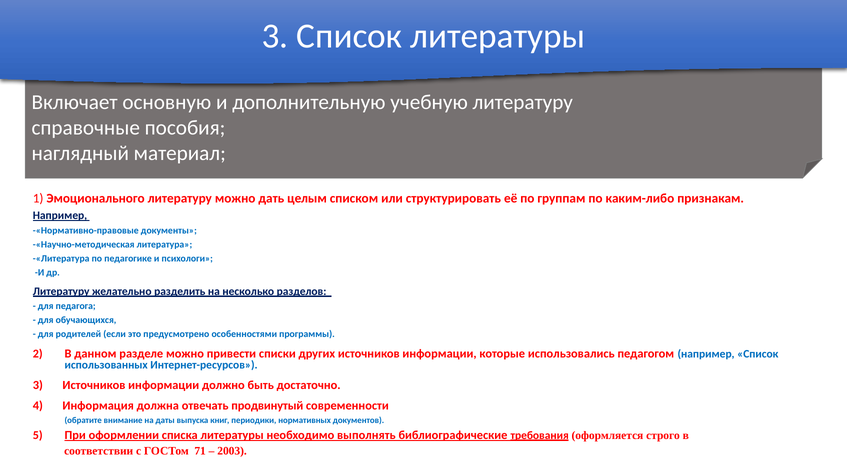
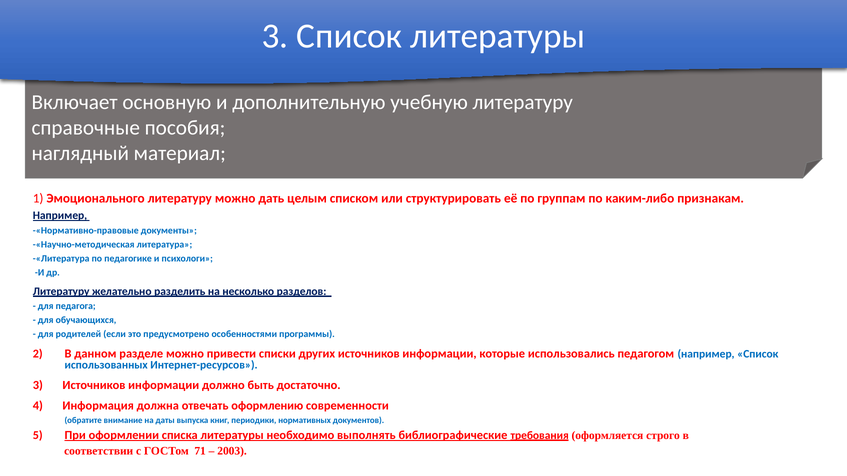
продвинутый: продвинутый -> оформлению (267, 406)
